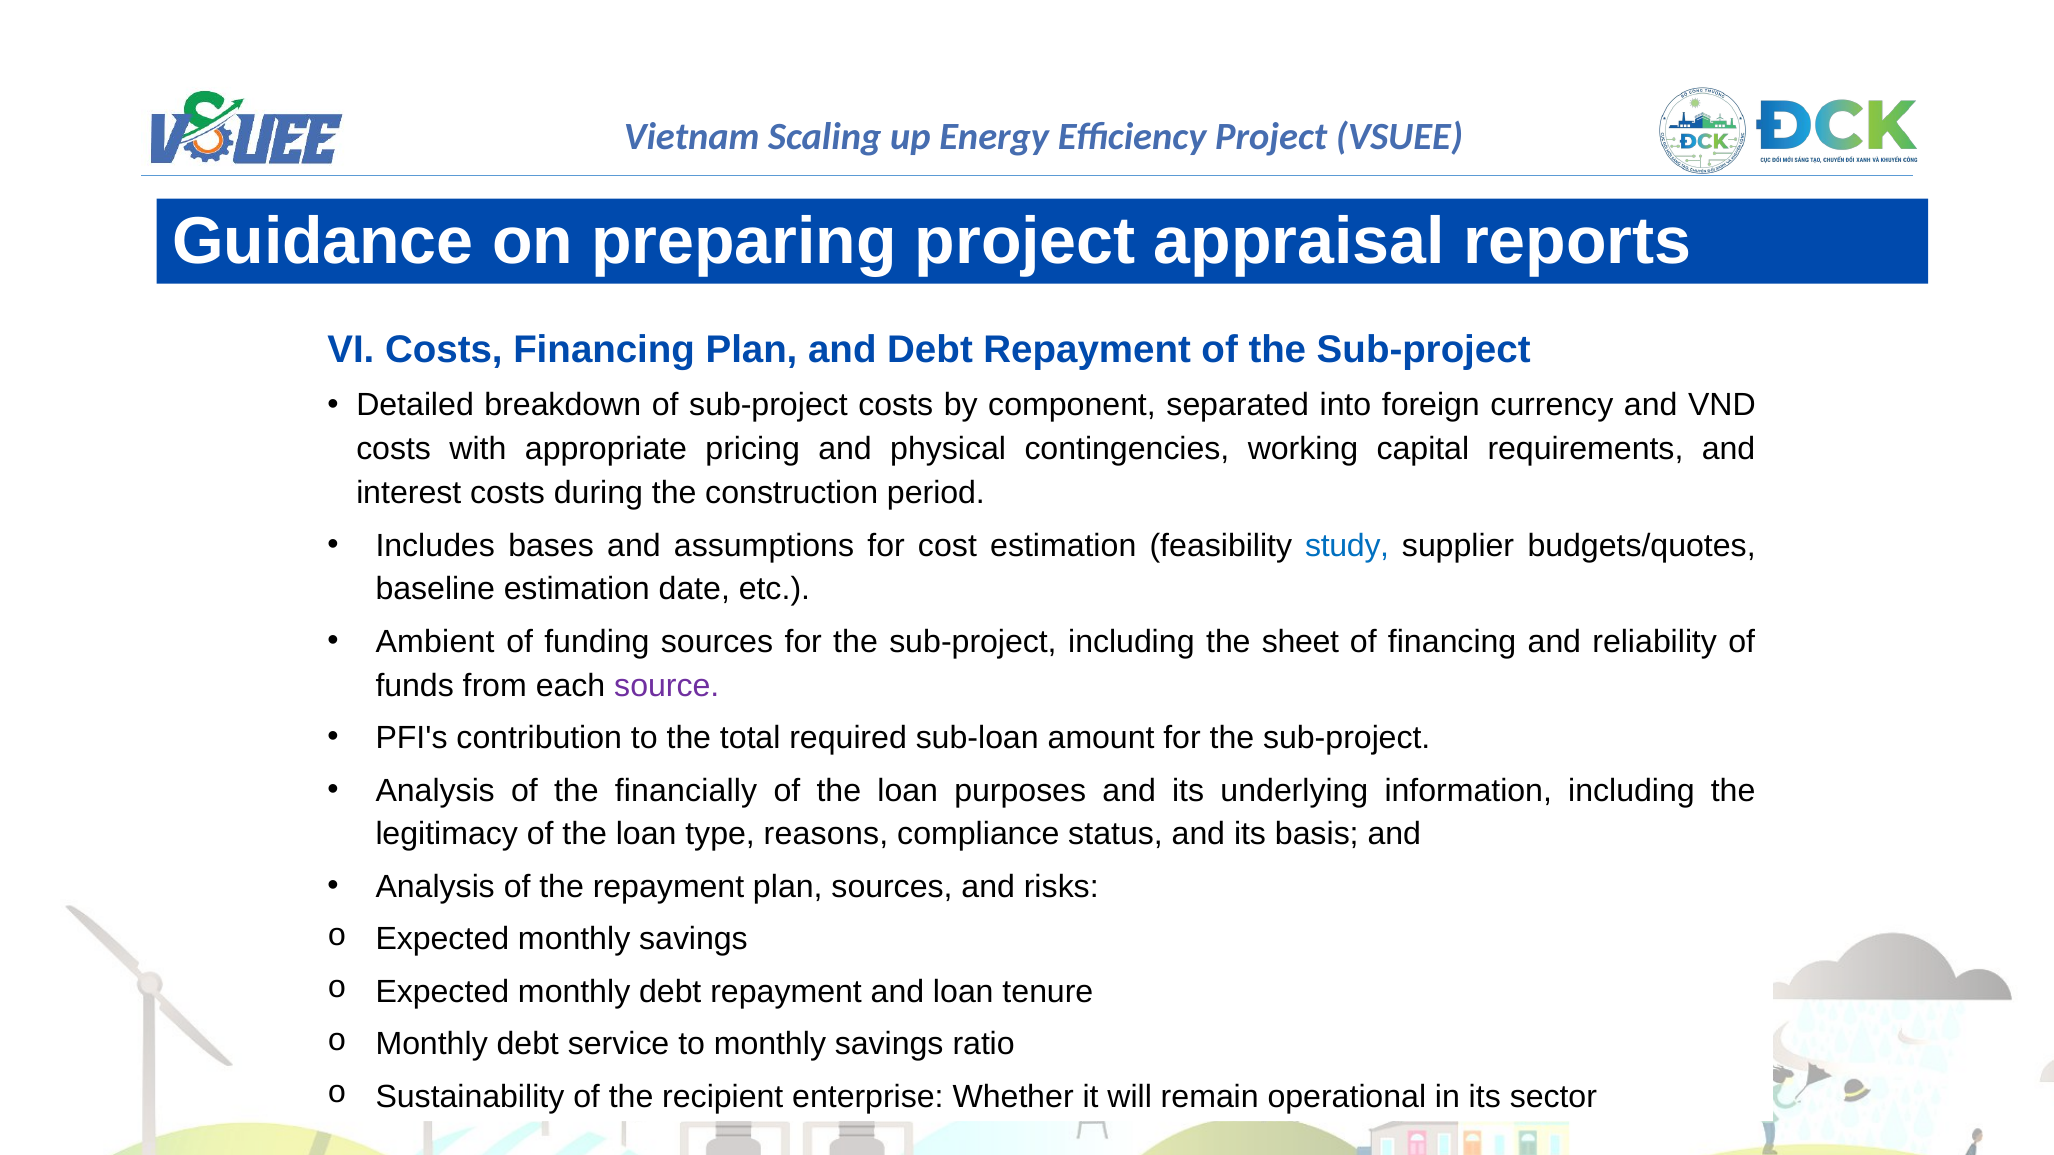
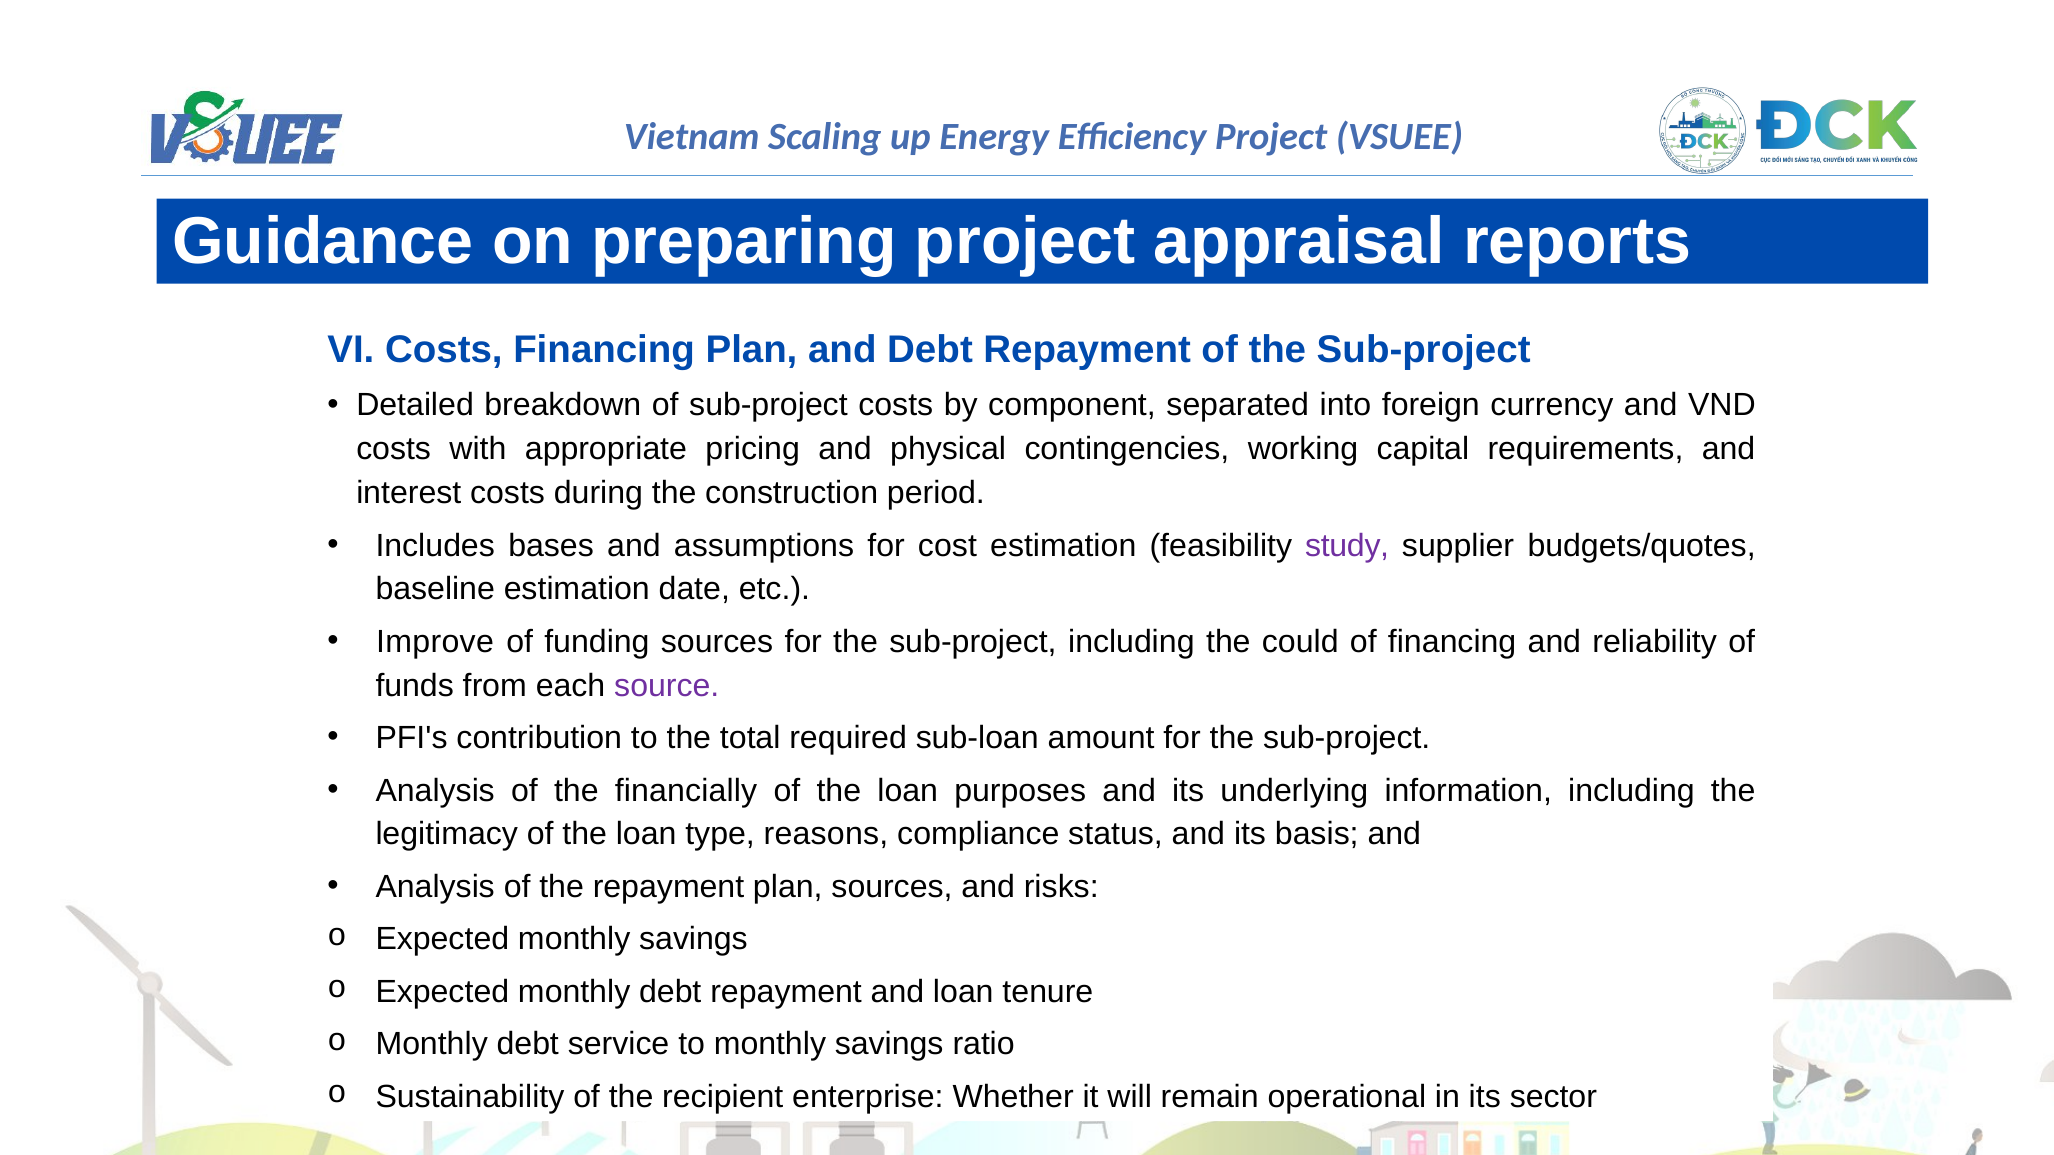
study colour: blue -> purple (1347, 546)
Ambient: Ambient -> Improve (435, 642)
sheet: sheet -> could (1300, 642)
